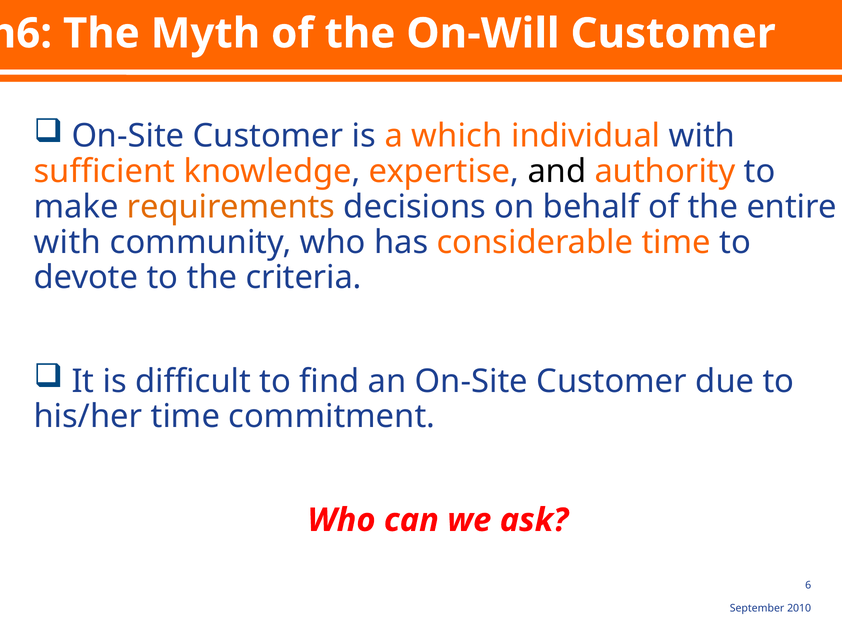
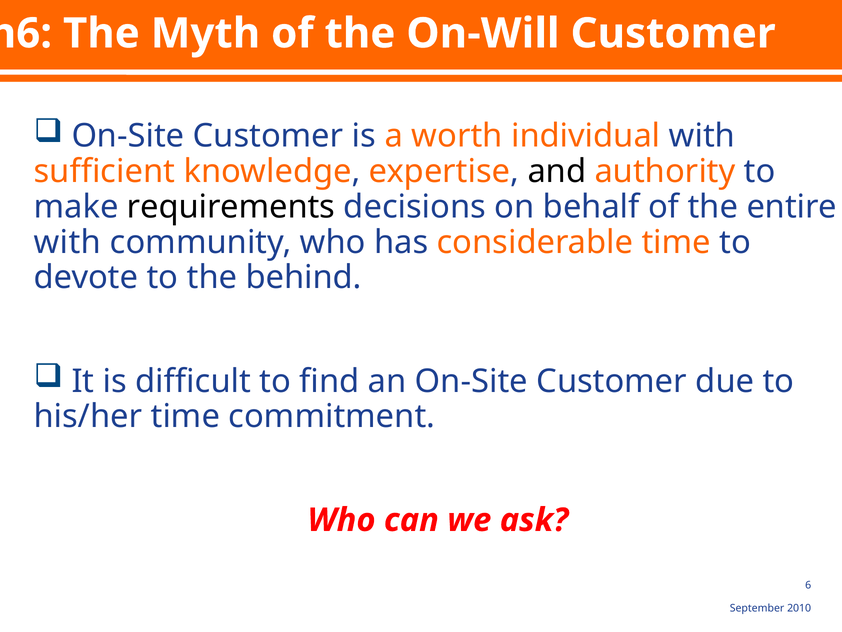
which: which -> worth (457, 136)
requirements colour: orange -> black (231, 207)
criteria: criteria -> behind (304, 277)
